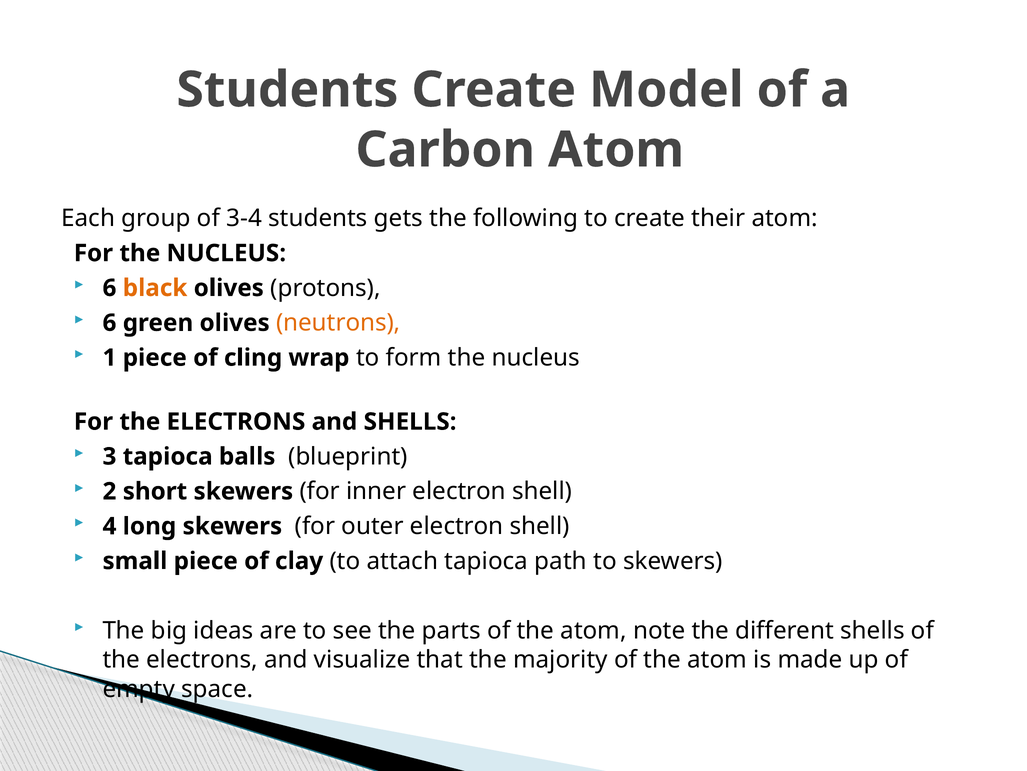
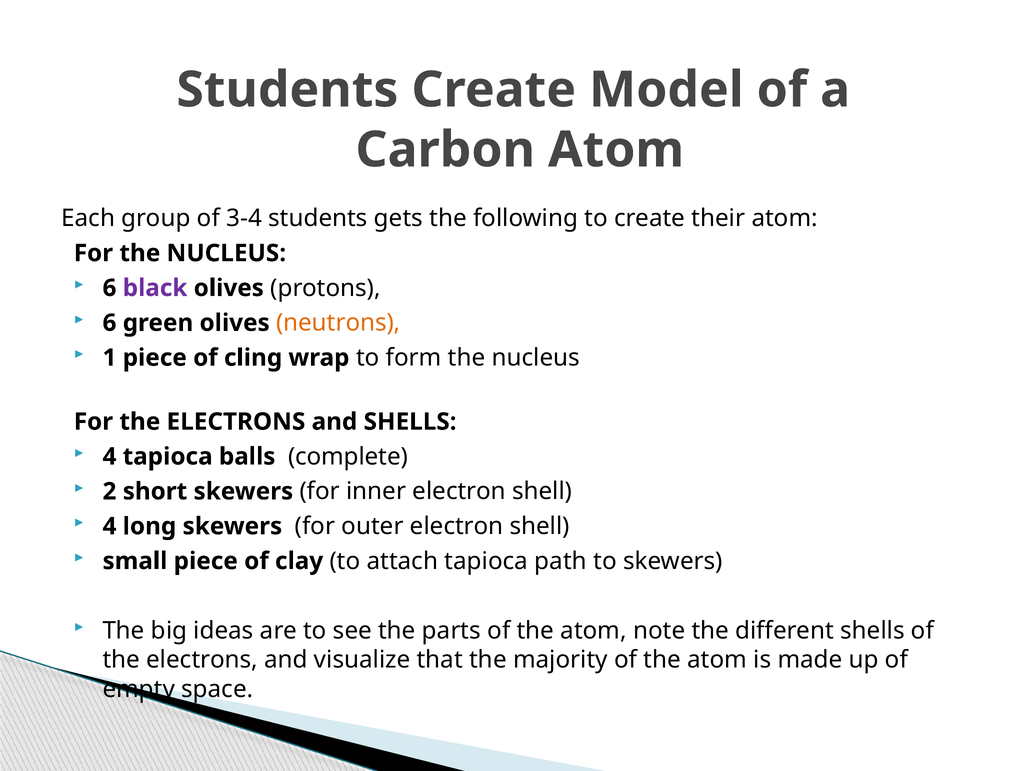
black colour: orange -> purple (155, 288)
3: 3 -> 4 (109, 456)
blueprint: blueprint -> complete (348, 456)
